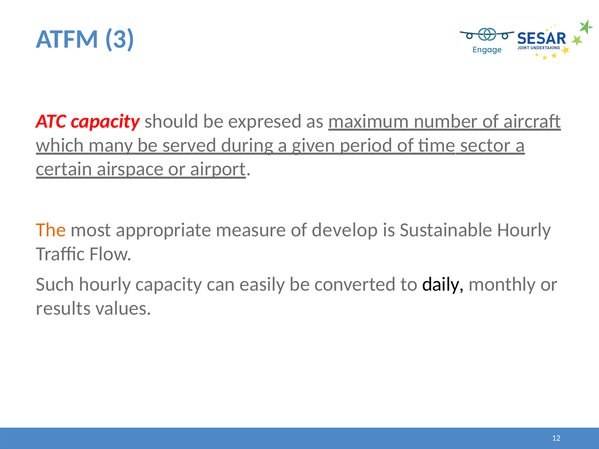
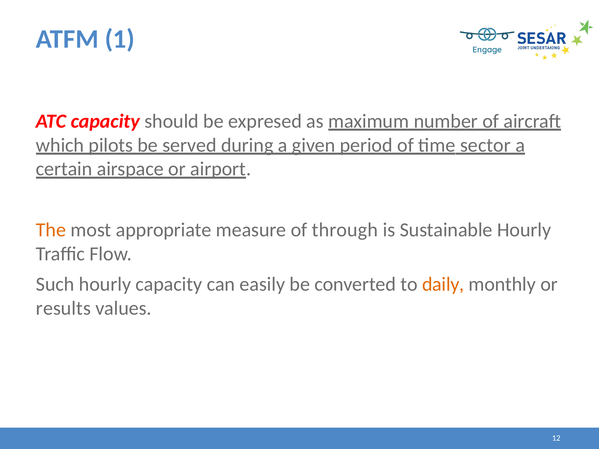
3: 3 -> 1 (120, 39)
many: many -> pilots (111, 145)
develop: develop -> through (345, 230)
daily colour: black -> orange (443, 284)
